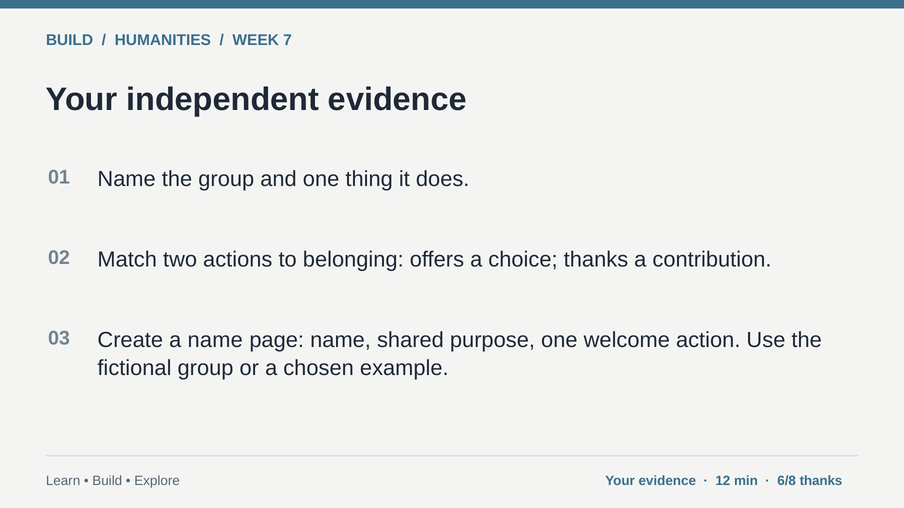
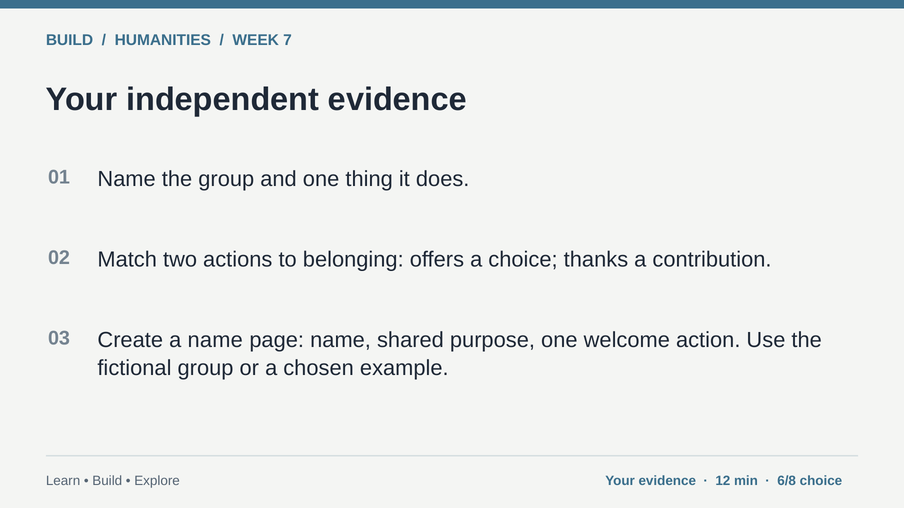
6/8 thanks: thanks -> choice (821, 481)
